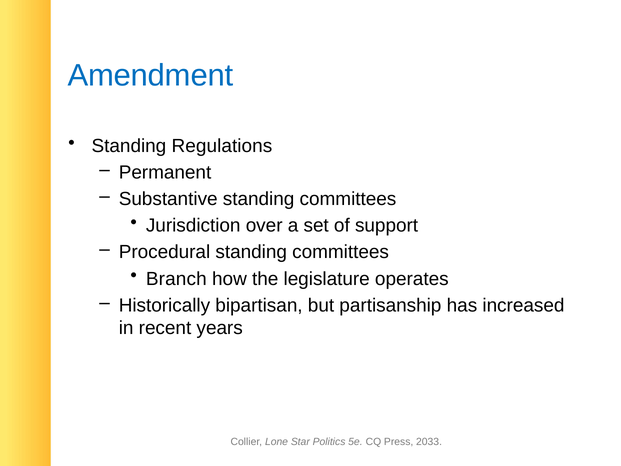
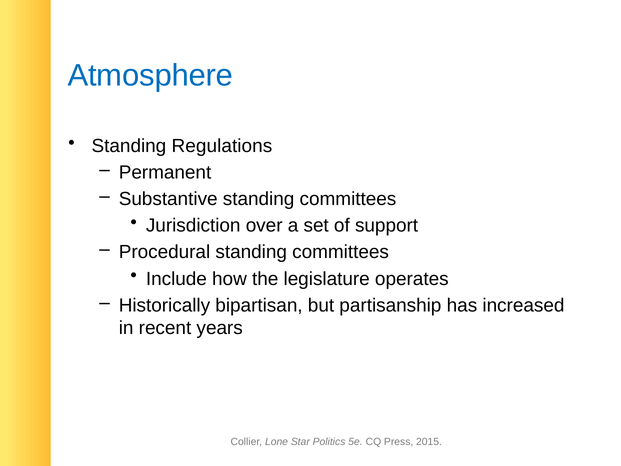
Amendment: Amendment -> Atmosphere (150, 75)
Branch: Branch -> Include (176, 279)
2033: 2033 -> 2015 (429, 441)
